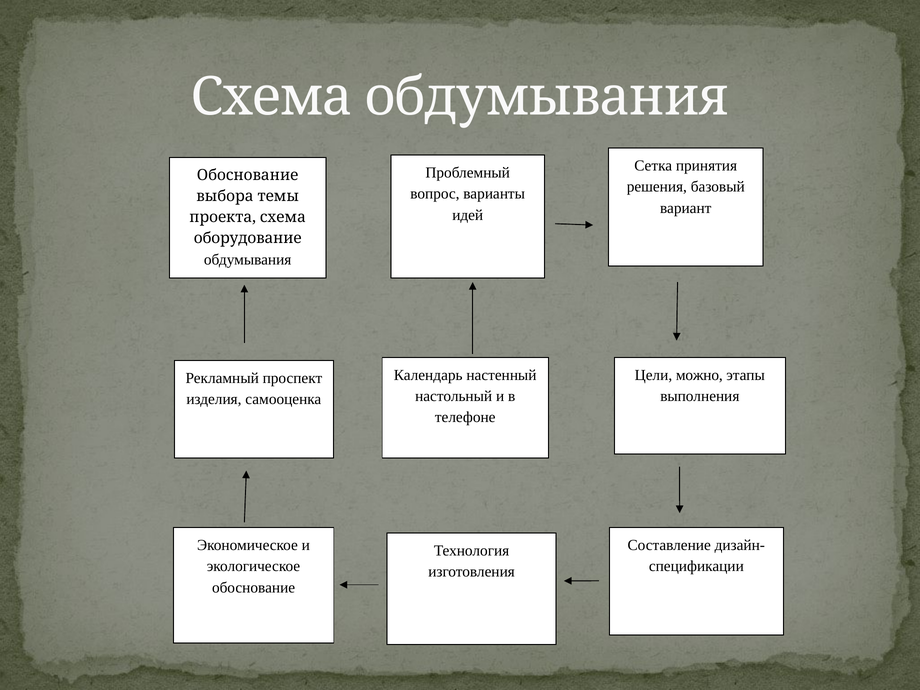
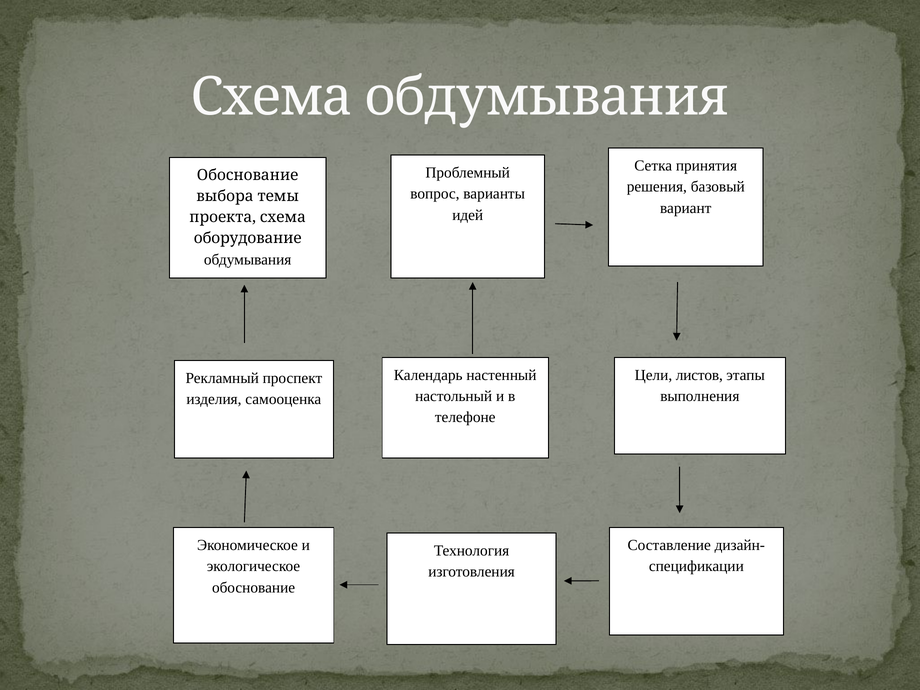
можно: можно -> листов (699, 375)
